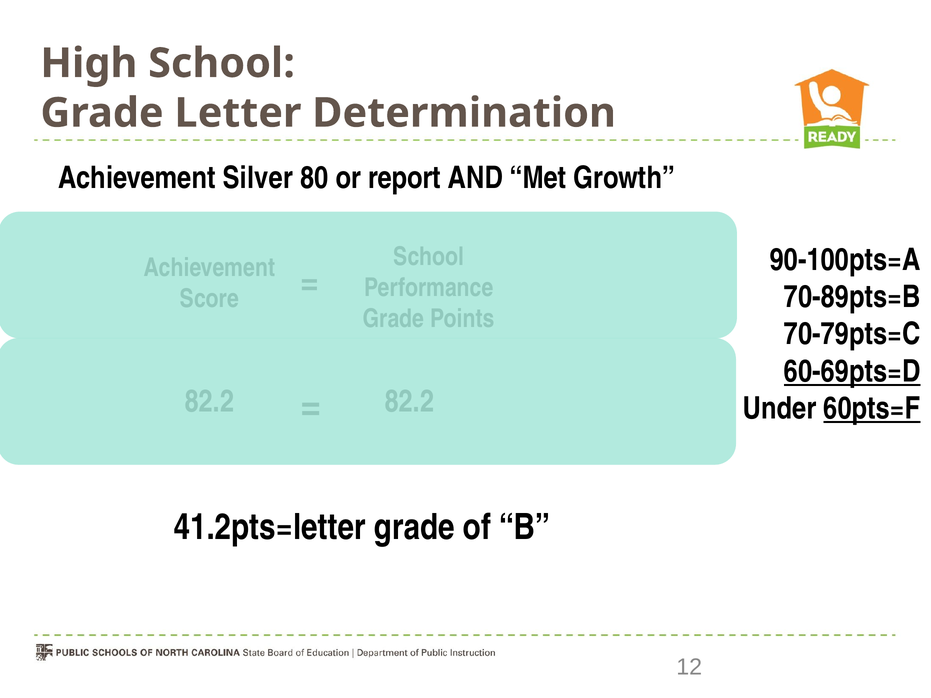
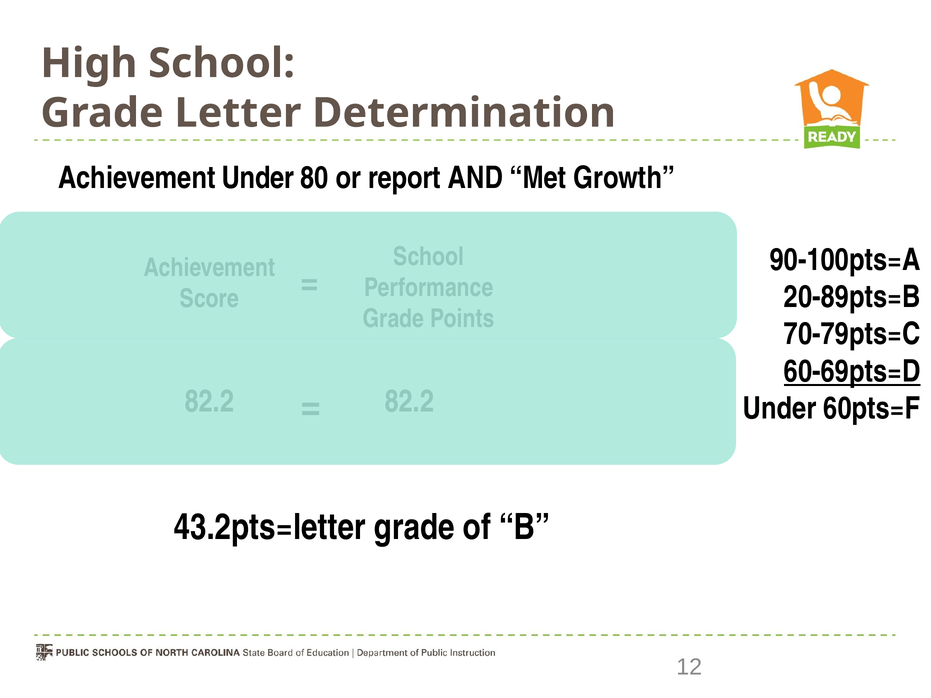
Achievement Silver: Silver -> Under (258, 178)
70-89pts=B: 70-89pts=B -> 20-89pts=B (852, 297)
60pts=F underline: present -> none (872, 409)
41.2pts=letter: 41.2pts=letter -> 43.2pts=letter (270, 527)
